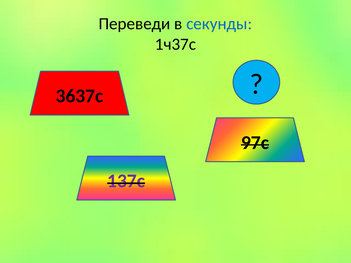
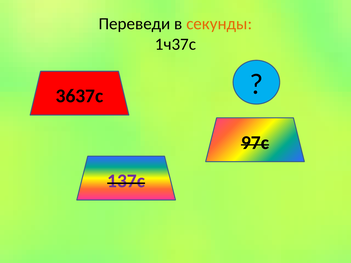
секунды colour: blue -> orange (219, 24)
